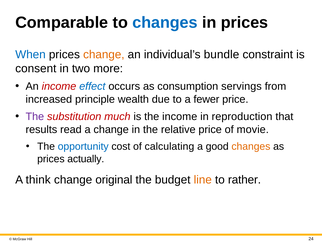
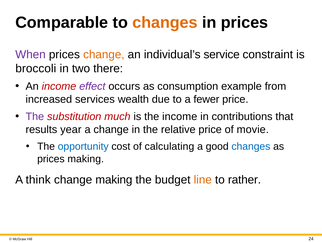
changes colour: blue -> orange (165, 23)
When colour: blue -> purple (30, 54)
bundle: bundle -> service (222, 54)
consent: consent -> broccoli (36, 68)
more: more -> there (108, 68)
effect colour: blue -> purple (92, 86)
servings: servings -> example (241, 86)
principle: principle -> services (95, 99)
reproduction: reproduction -> contributions (242, 116)
read: read -> year (71, 129)
changes colour: orange -> blue (251, 146)
prices actually: actually -> making (86, 159)
change original: original -> making (114, 179)
